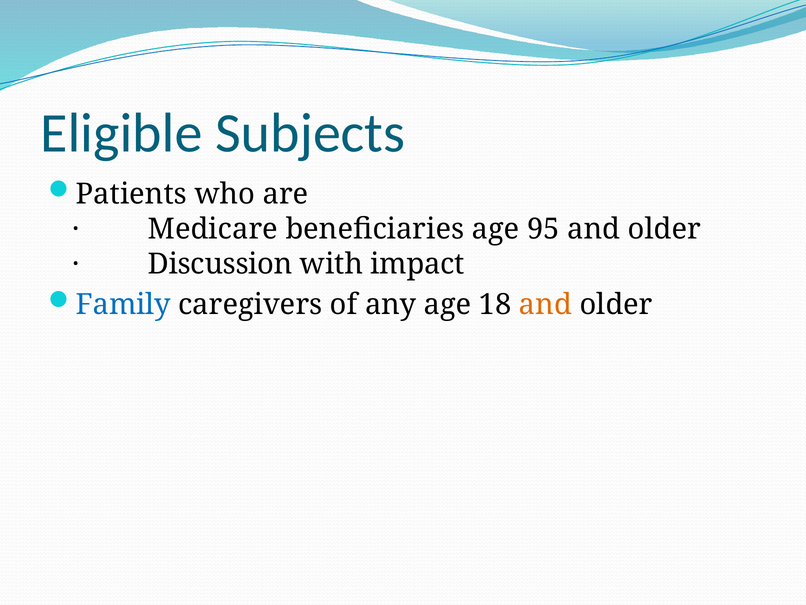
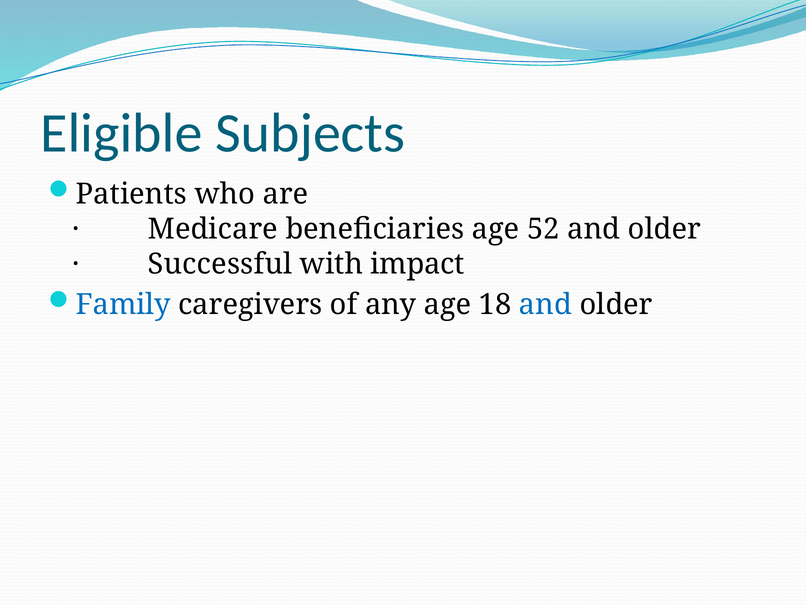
95: 95 -> 52 (543, 229)
Discussion: Discussion -> Successful (220, 264)
and colour: orange -> blue (546, 305)
